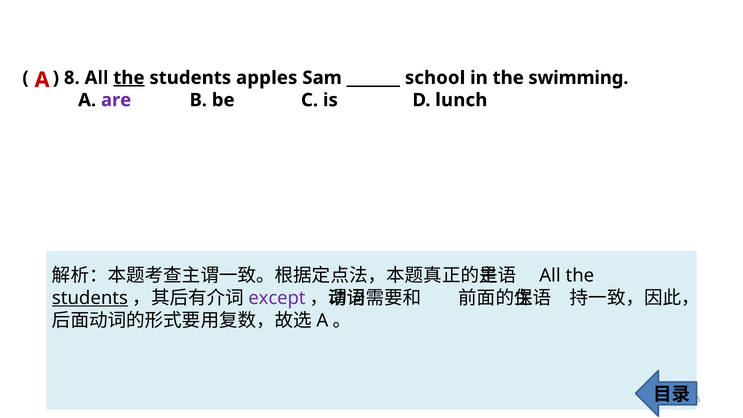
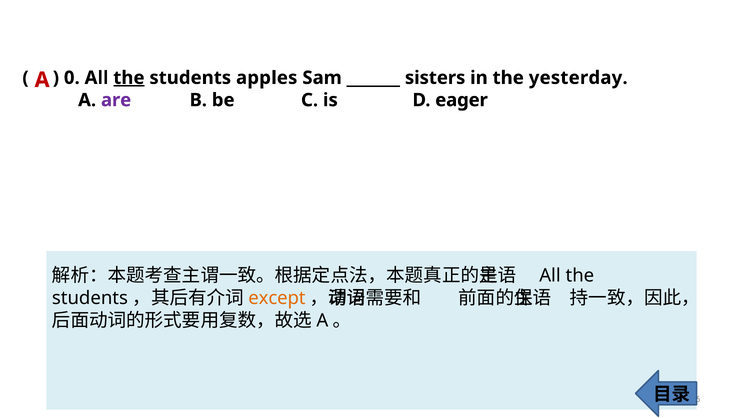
8: 8 -> 0 (72, 78)
school: school -> sisters (435, 78)
swimming: swimming -> yesterday (578, 78)
lunch: lunch -> eager (462, 100)
students underline: present -> none (90, 298)
except colour: purple -> orange (277, 298)
